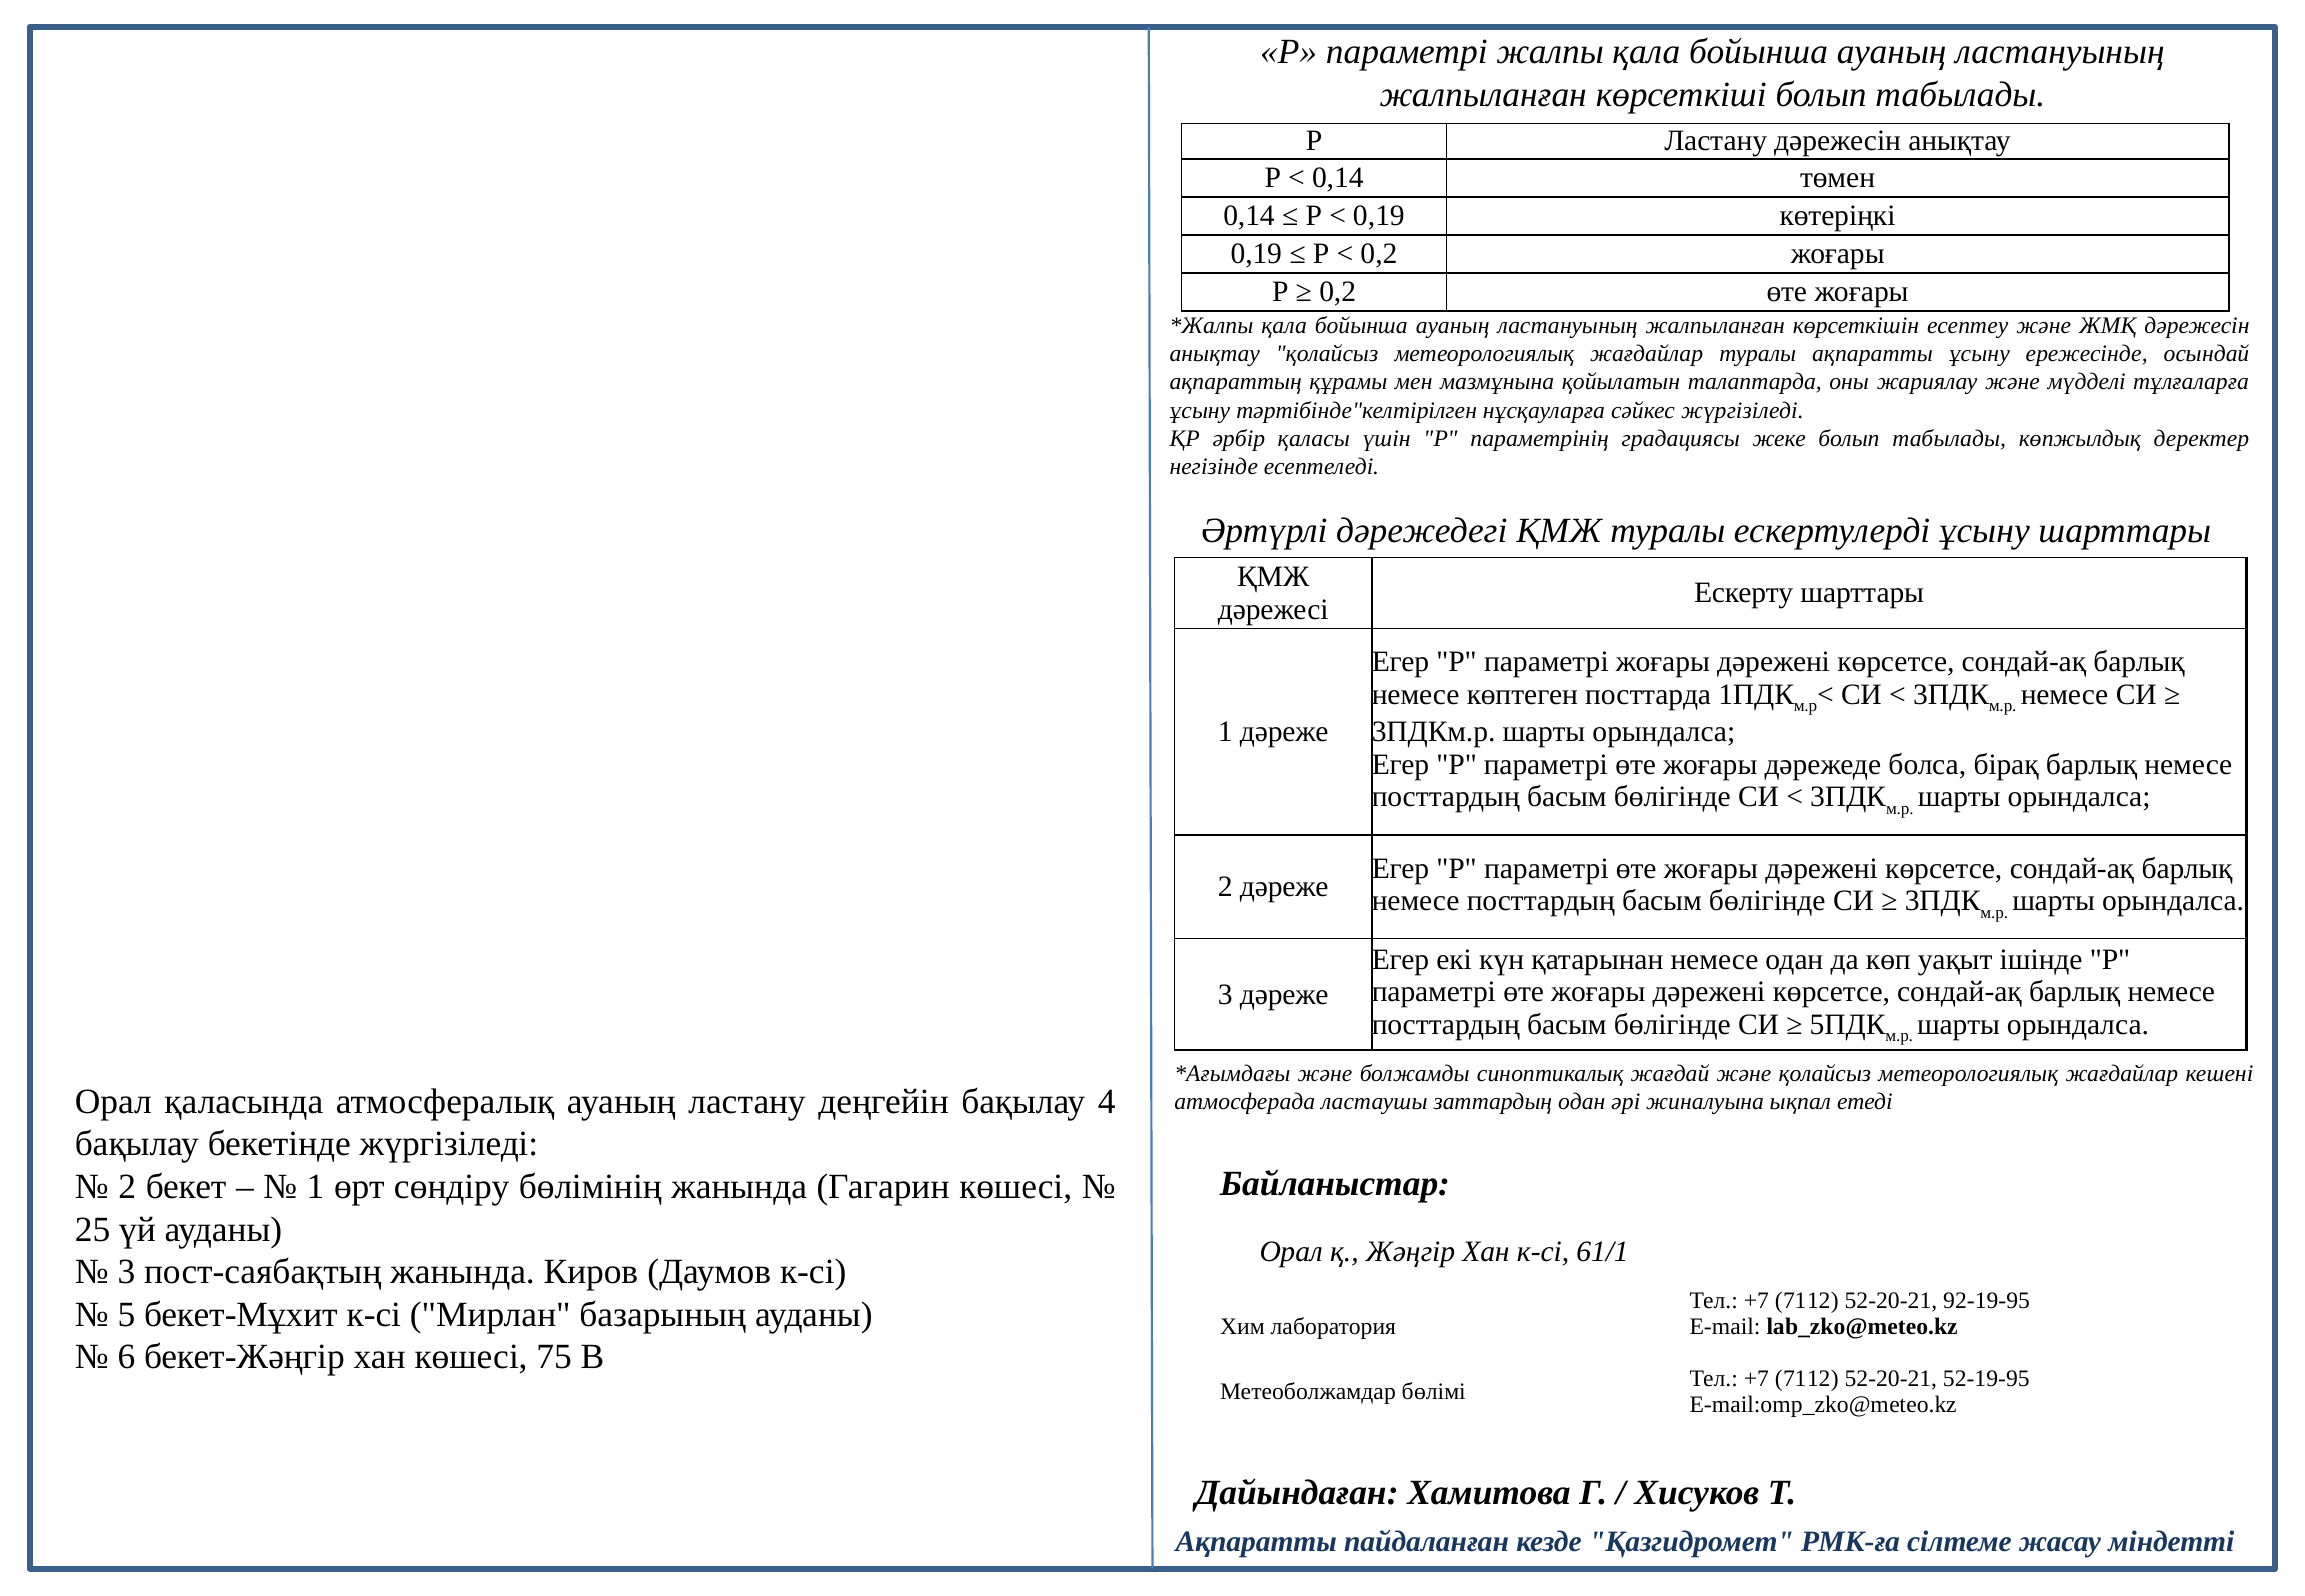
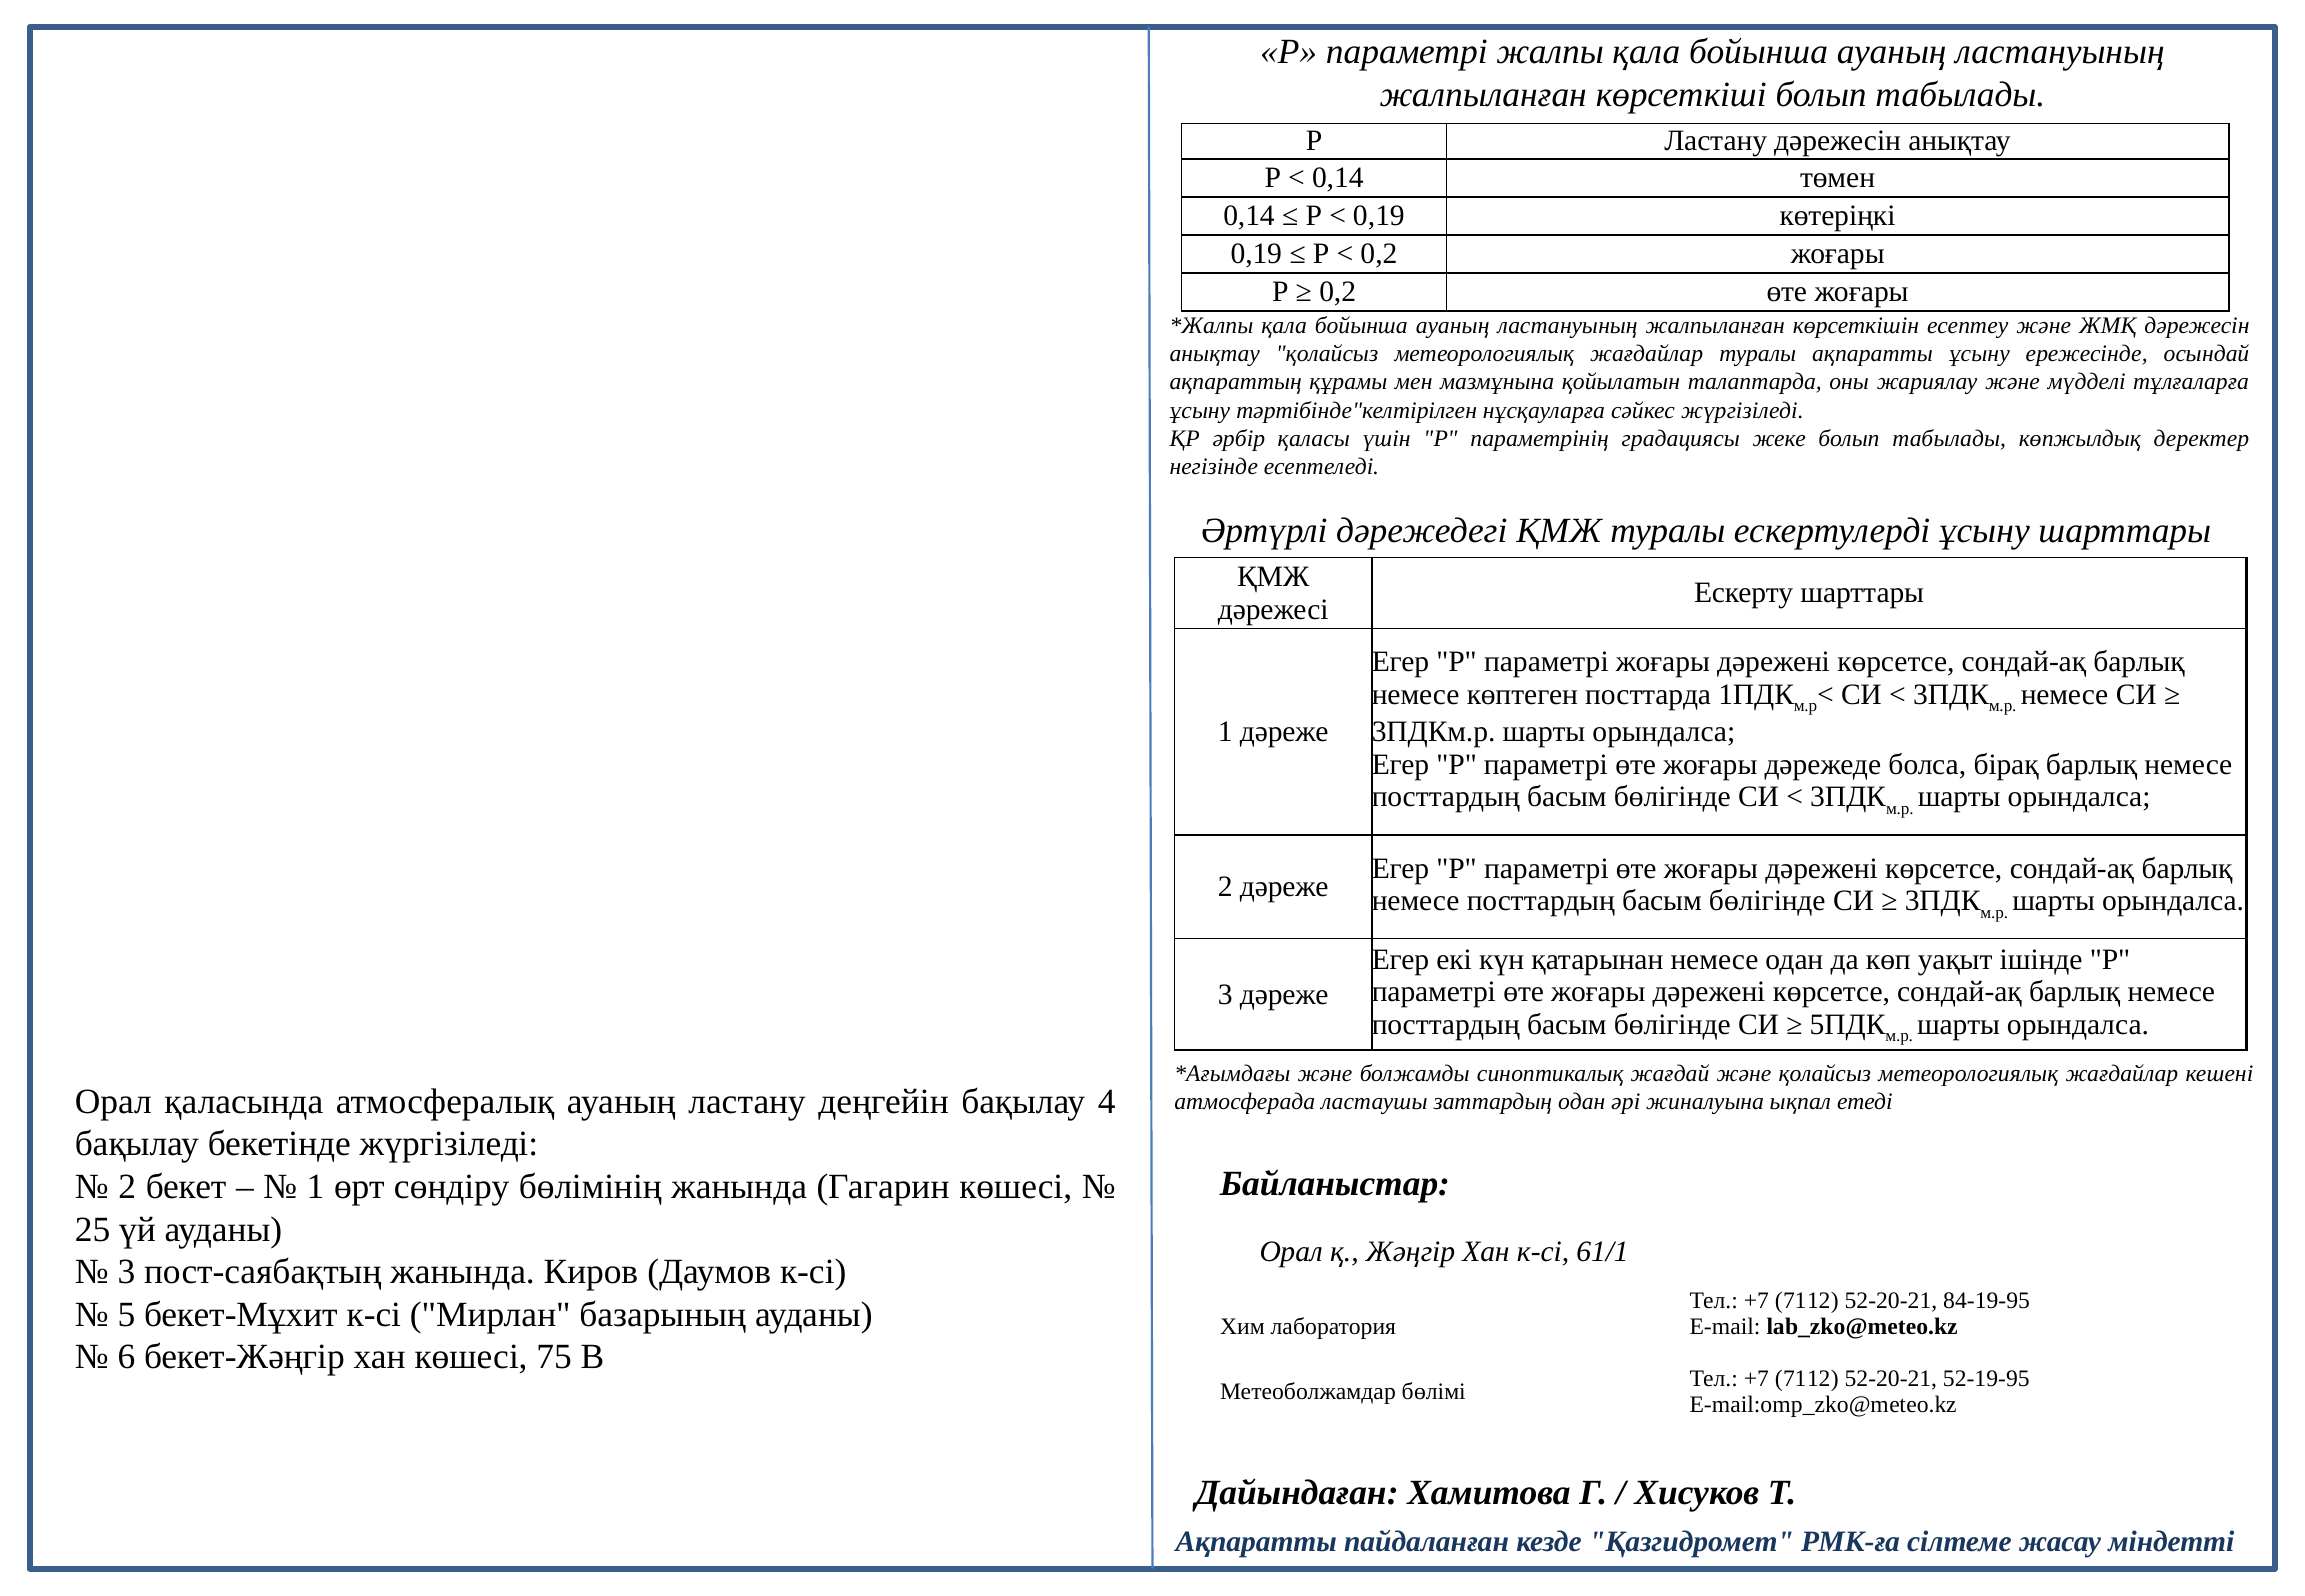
92-19-95: 92-19-95 -> 84-19-95 (1987, 1300)
